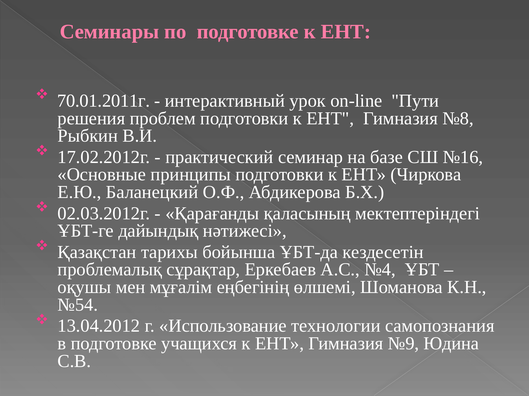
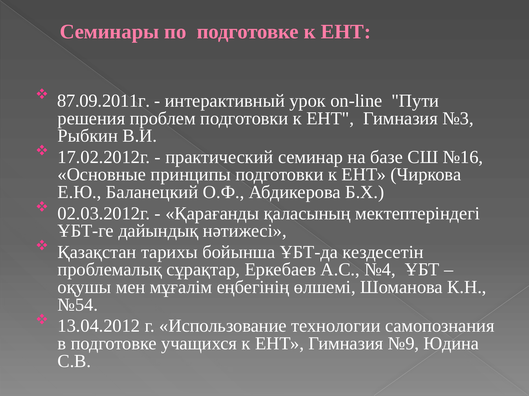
70.01.2011г: 70.01.2011г -> 87.09.2011г (104, 101)
№8: №8 -> №3 (458, 119)
